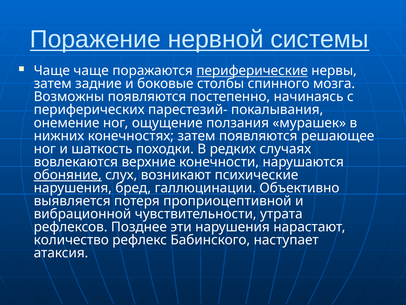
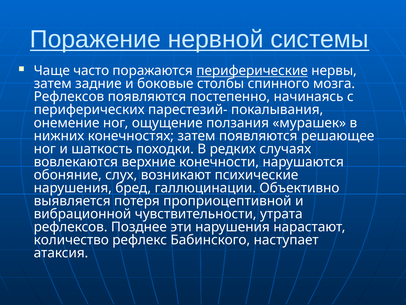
Чаще чаще: чаще -> часто (91, 71)
Возможны: Возможны -> Рефлексов (69, 97)
обоняние underline: present -> none (68, 175)
